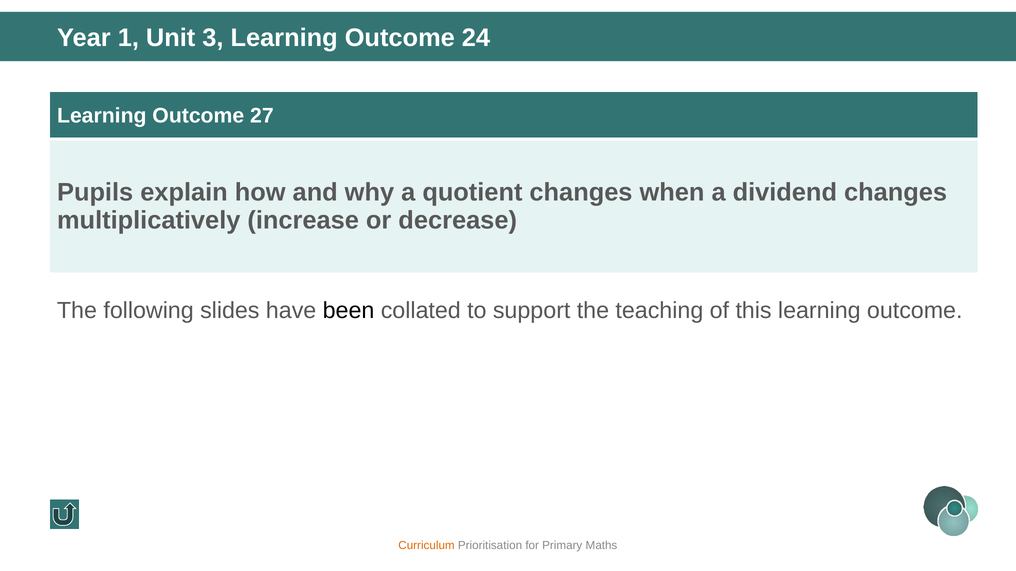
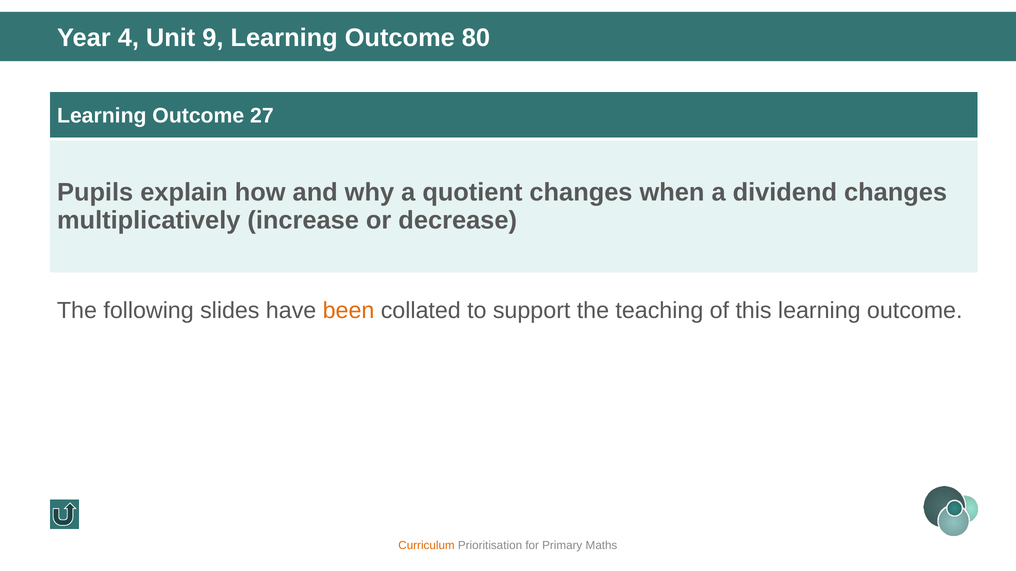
1: 1 -> 4 (128, 38)
3: 3 -> 9 (213, 38)
24: 24 -> 80 (476, 38)
been colour: black -> orange (349, 311)
